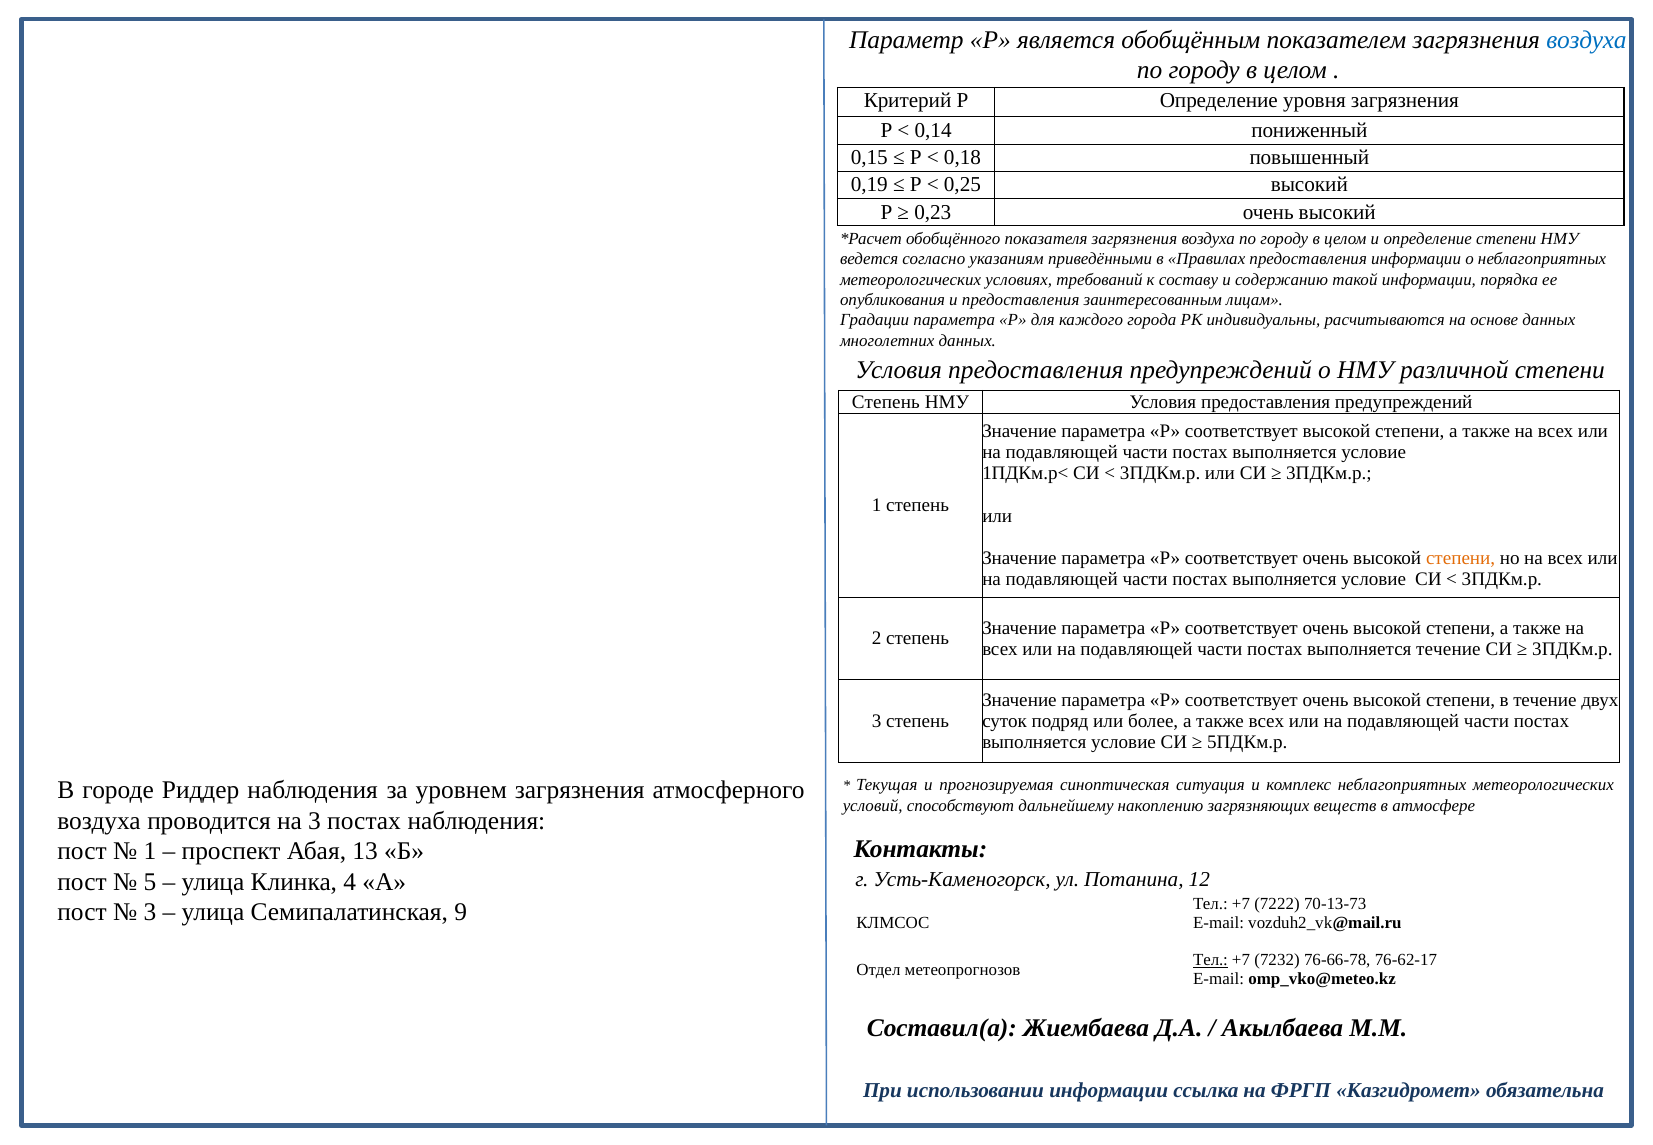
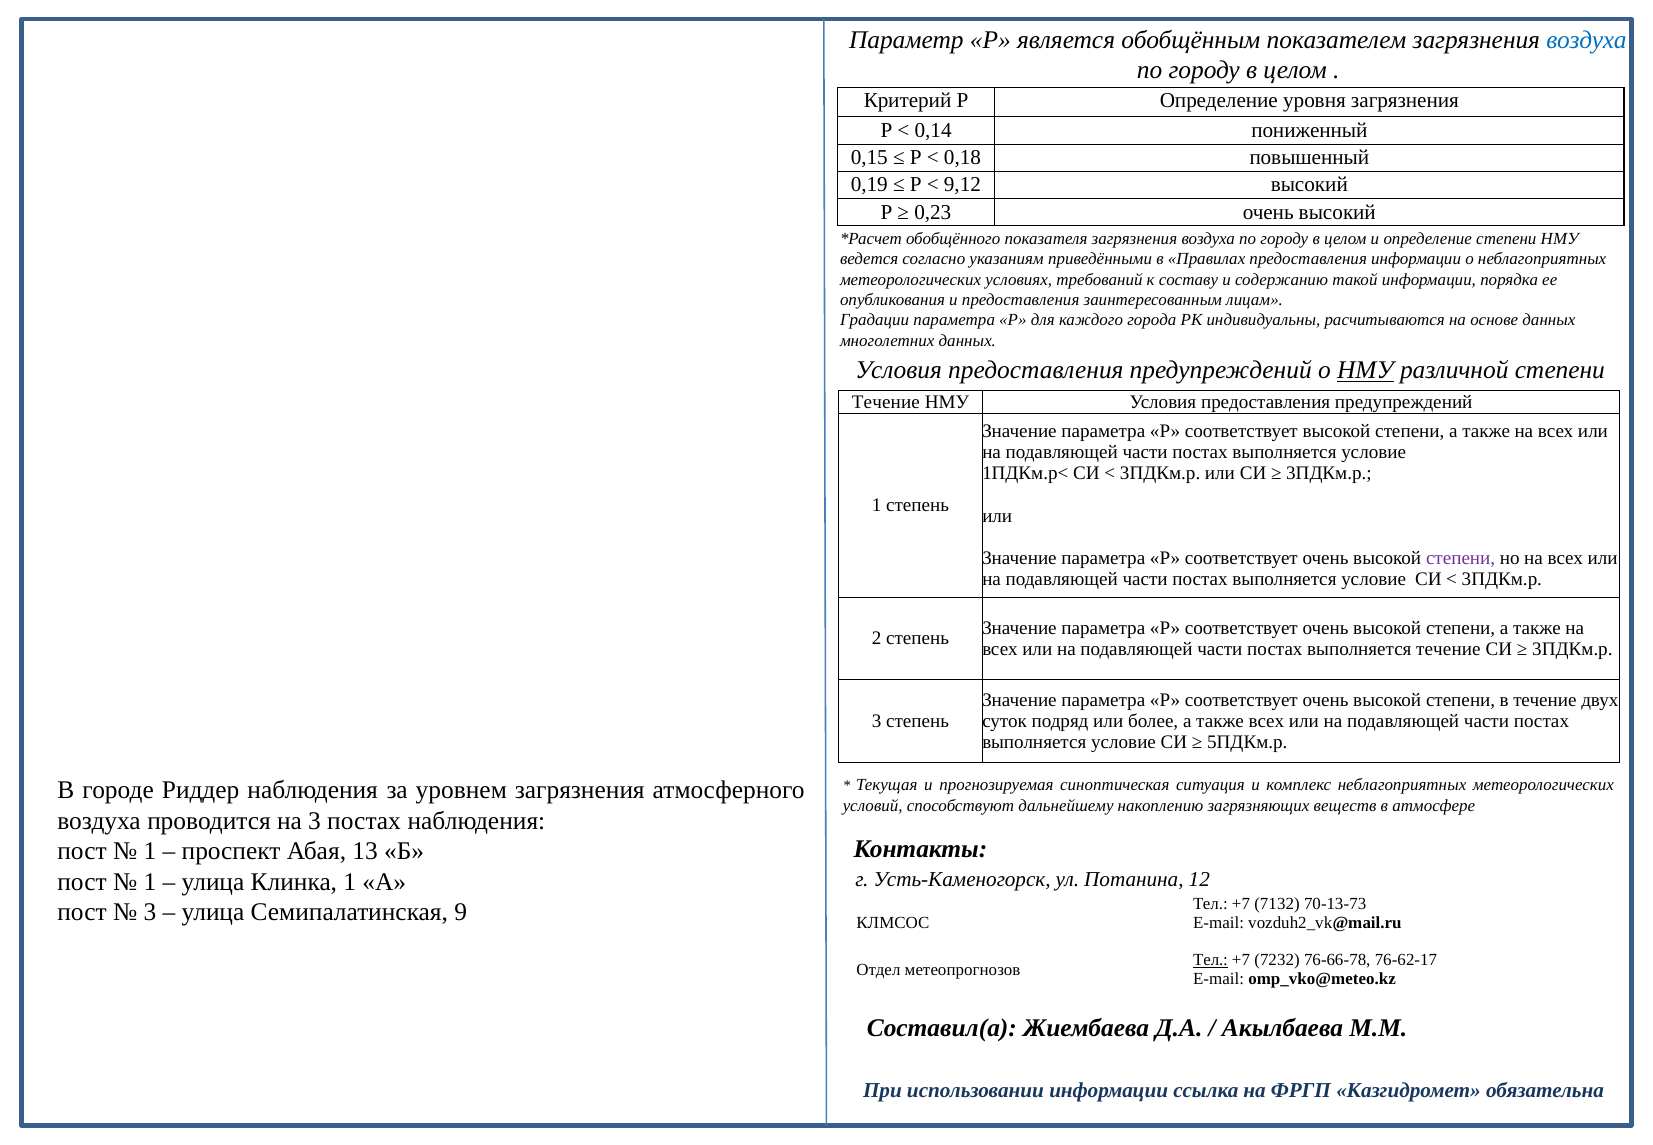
0,25: 0,25 -> 9,12 (962, 185)
НМУ underline: none -> present (1365, 370)
Степень: Степень -> Течение (886, 402)
степени colour: orange -> purple (1461, 558)
5: 5 -> 1 (150, 882)
Клинка 4: 4 -> 1 (350, 882)
7222: 7222 -> 7132 (1277, 904)
